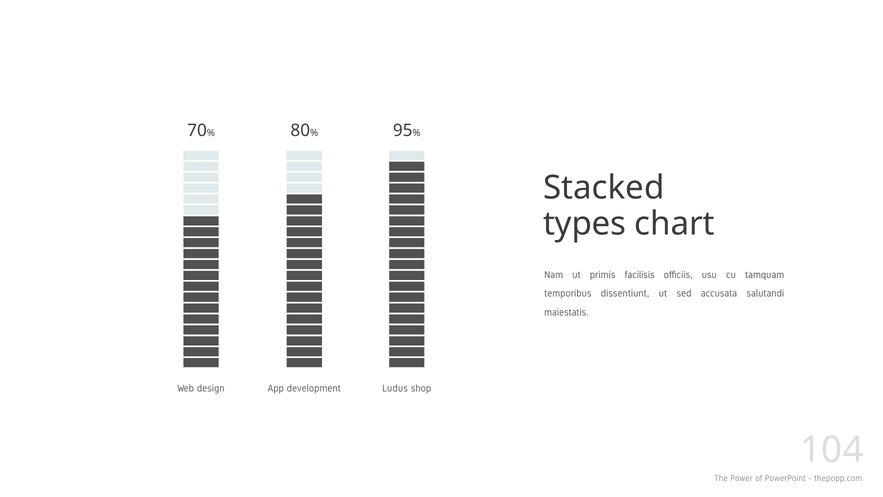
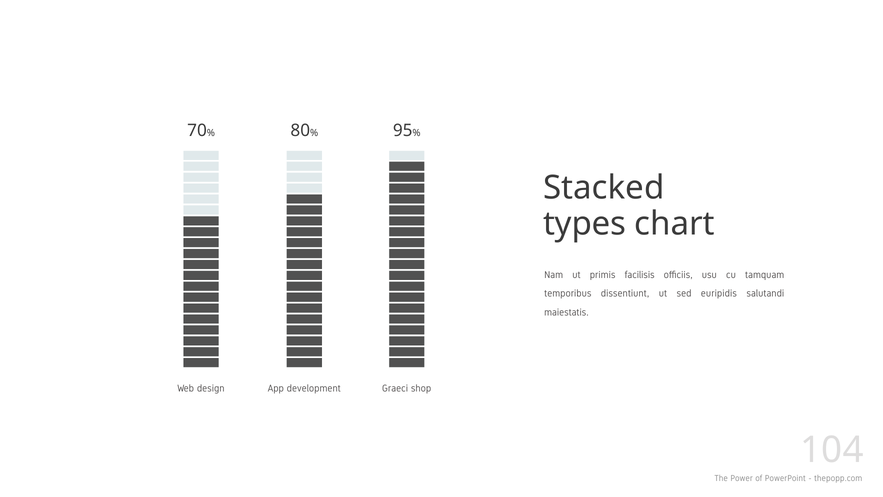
accusata: accusata -> euripidis (719, 294)
Ludus: Ludus -> Graeci (395, 388)
